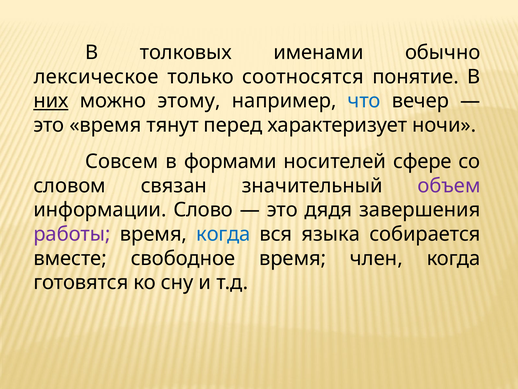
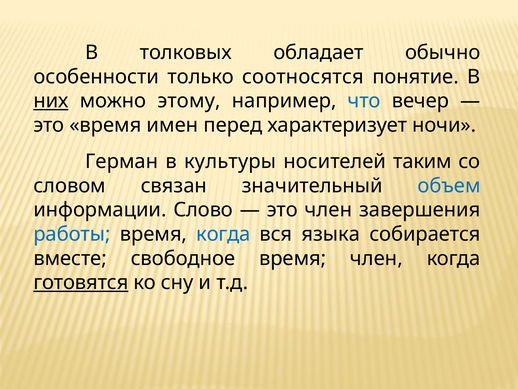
именами: именами -> обладает (318, 52)
лексическое: лексическое -> особенности (96, 77)
тянут: тянут -> имен (172, 125)
Совсем: Совсем -> Герман (122, 161)
формами: формами -> культуры (230, 161)
сфере: сфере -> таким (422, 161)
объем colour: purple -> blue (449, 186)
это дядя: дядя -> член (328, 210)
работы colour: purple -> blue (72, 234)
готовятся underline: none -> present (81, 282)
